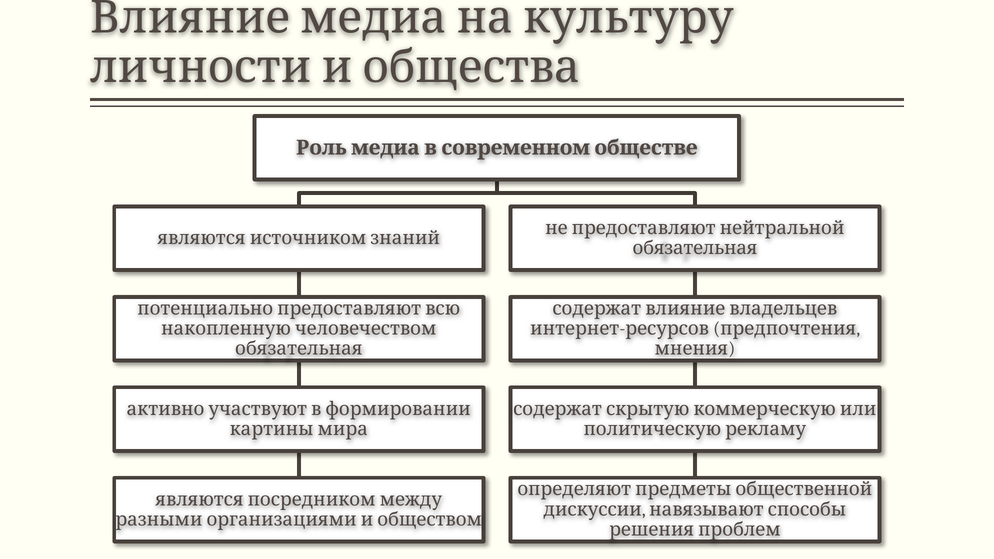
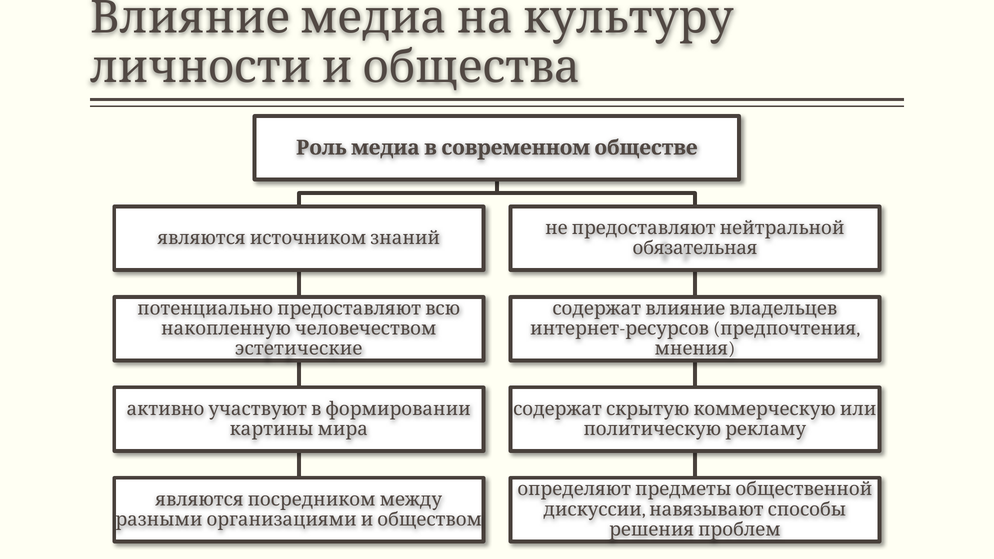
обязательная: обязательная -> эстетические (299, 349)
